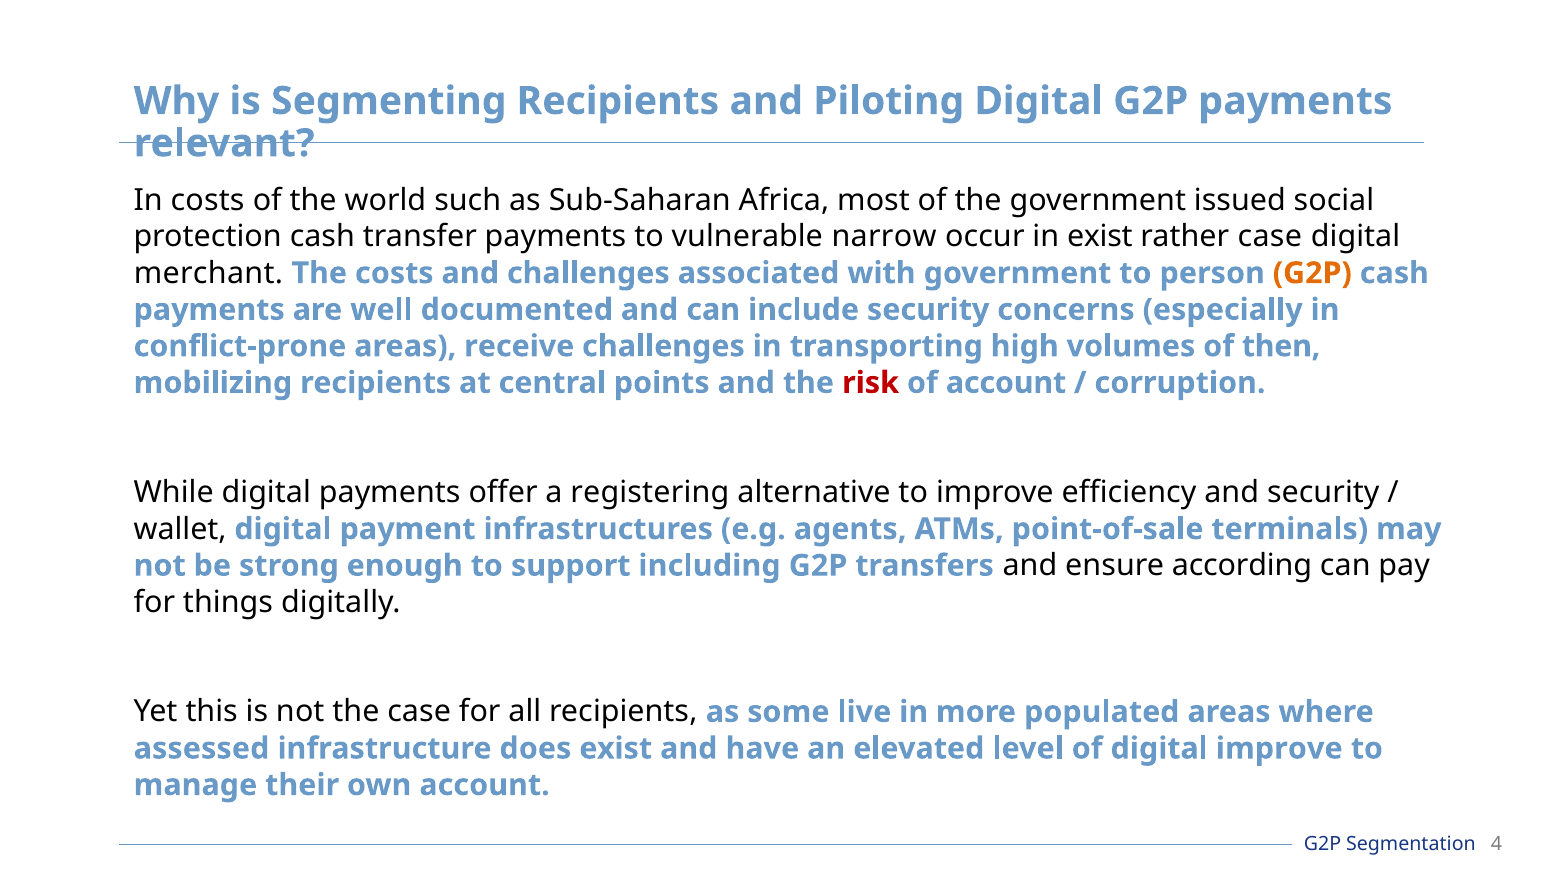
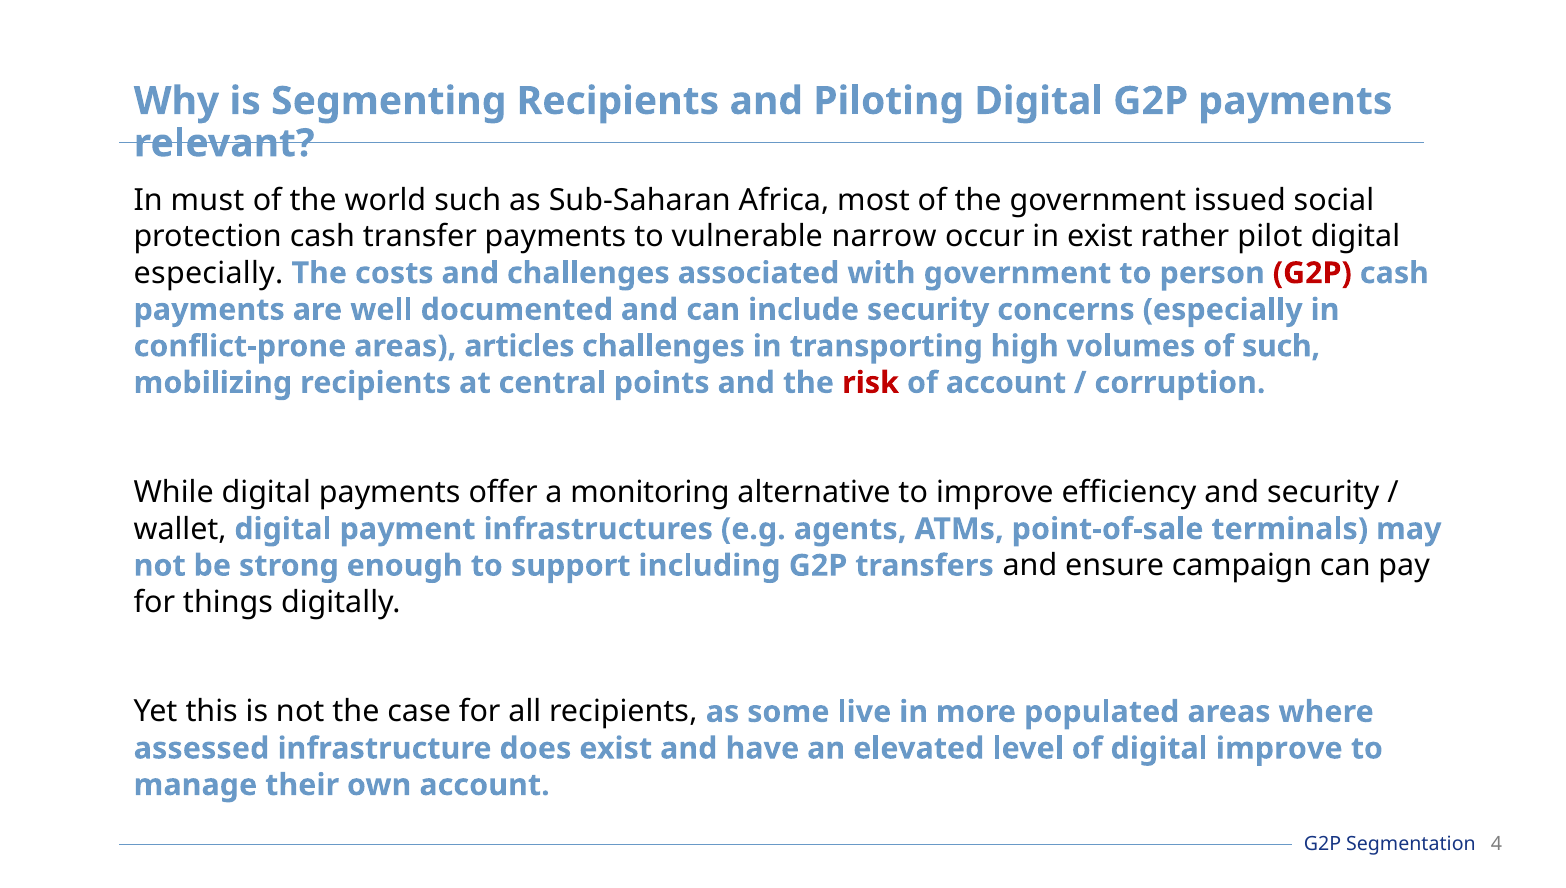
In costs: costs -> must (208, 200)
rather case: case -> pilot (1270, 237)
merchant: merchant -> especially (208, 273)
G2P colour: orange -> red (1312, 273)
receive: receive -> articles (519, 346)
of then: then -> such (1281, 346)
registering: registering -> monitoring (650, 492)
according: according -> campaign (1242, 566)
